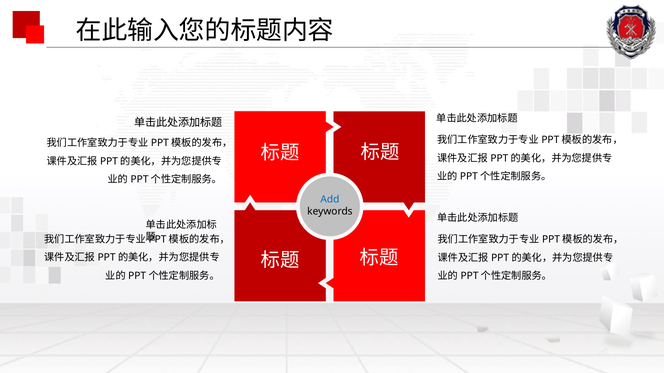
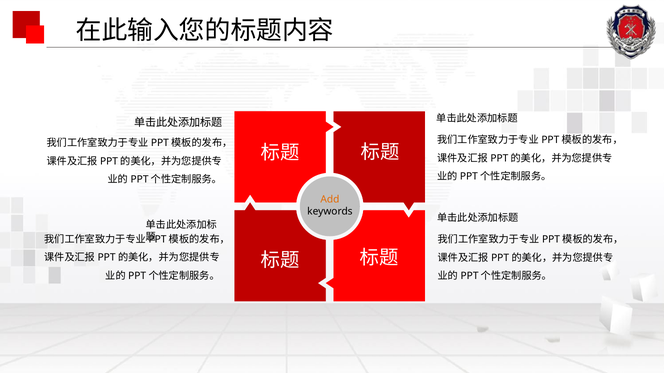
Add colour: blue -> orange (330, 200)
